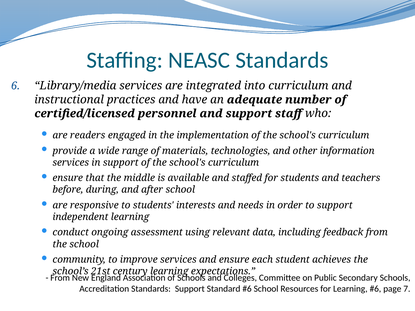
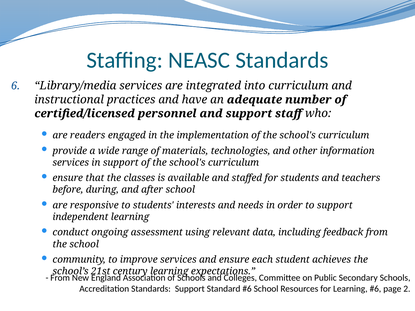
middle: middle -> classes (139, 178)
7: 7 -> 2 (407, 289)
